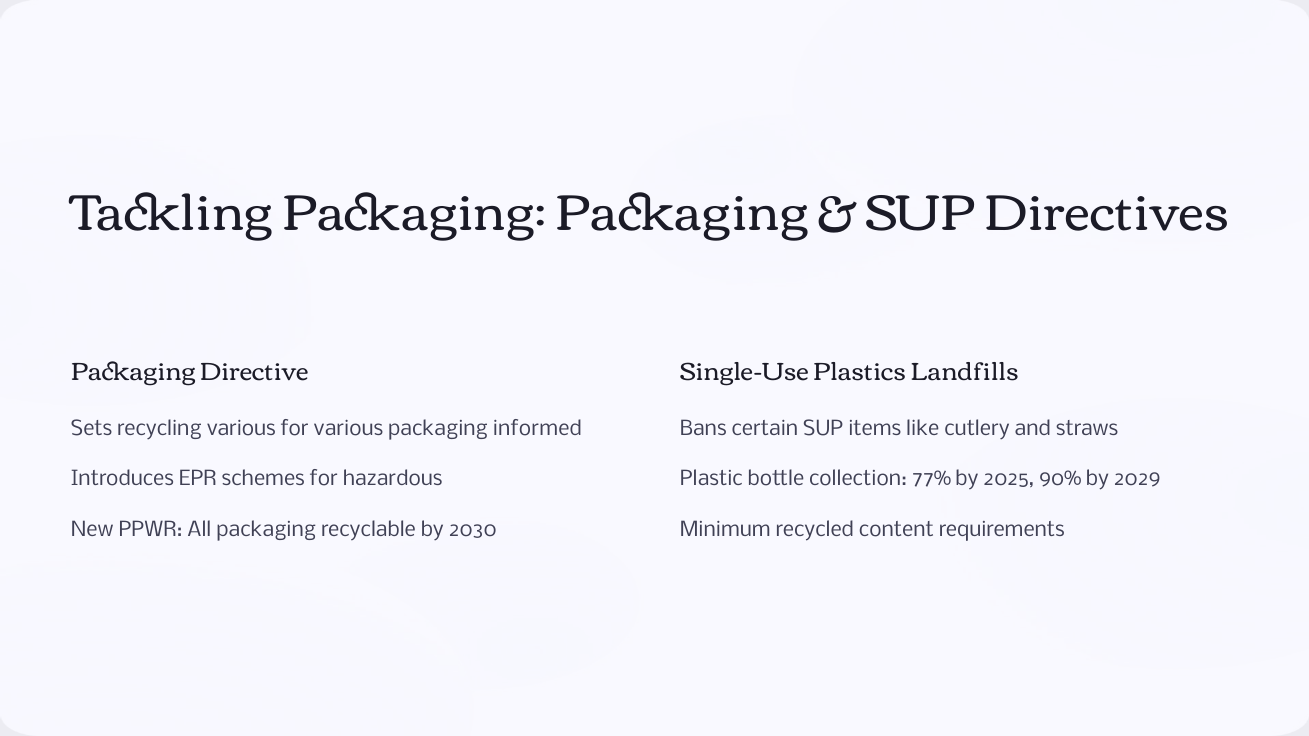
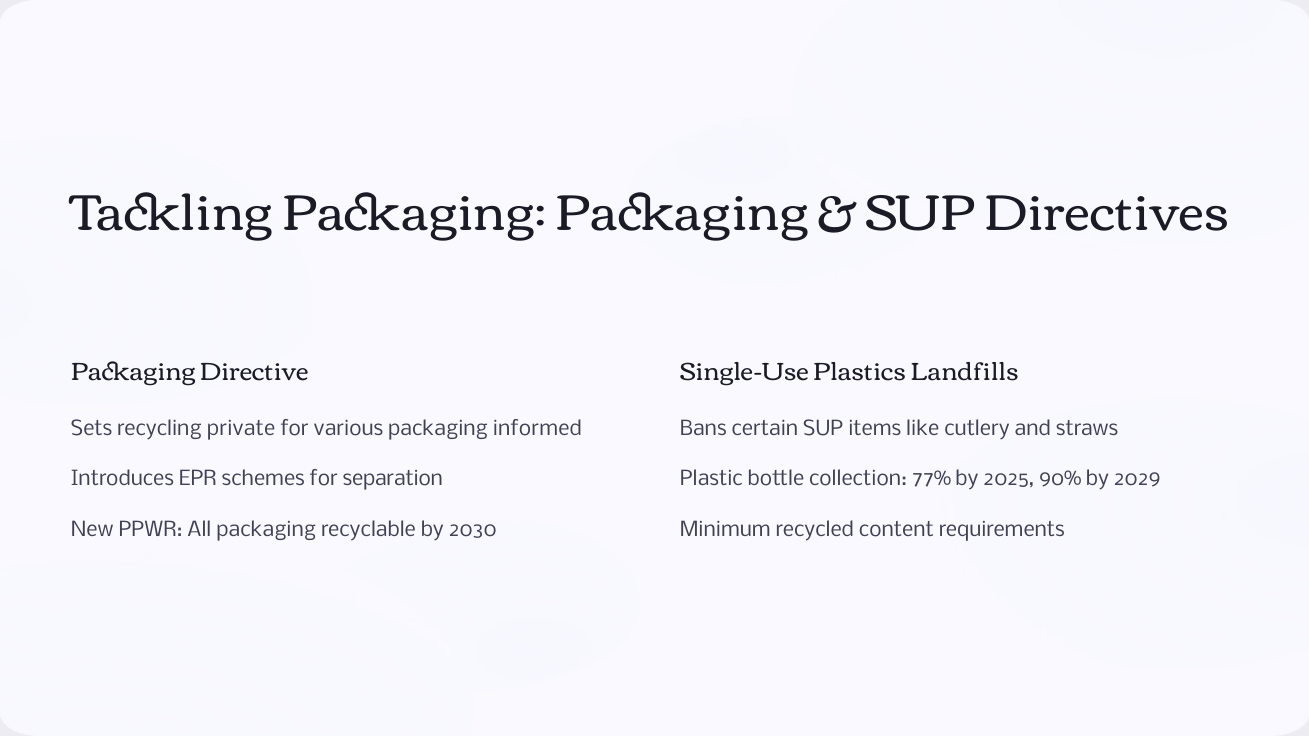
recycling various: various -> private (241, 429)
hazardous: hazardous -> separation (393, 479)
